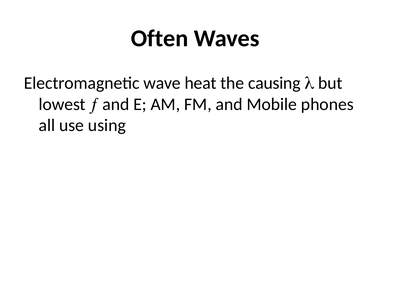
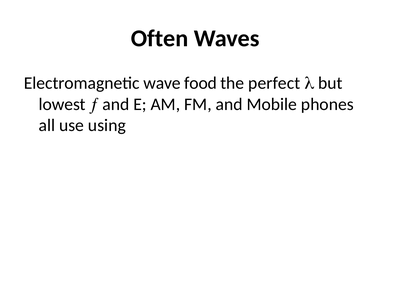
heat: heat -> food (201, 83)
causing: causing -> perfect (274, 83)
